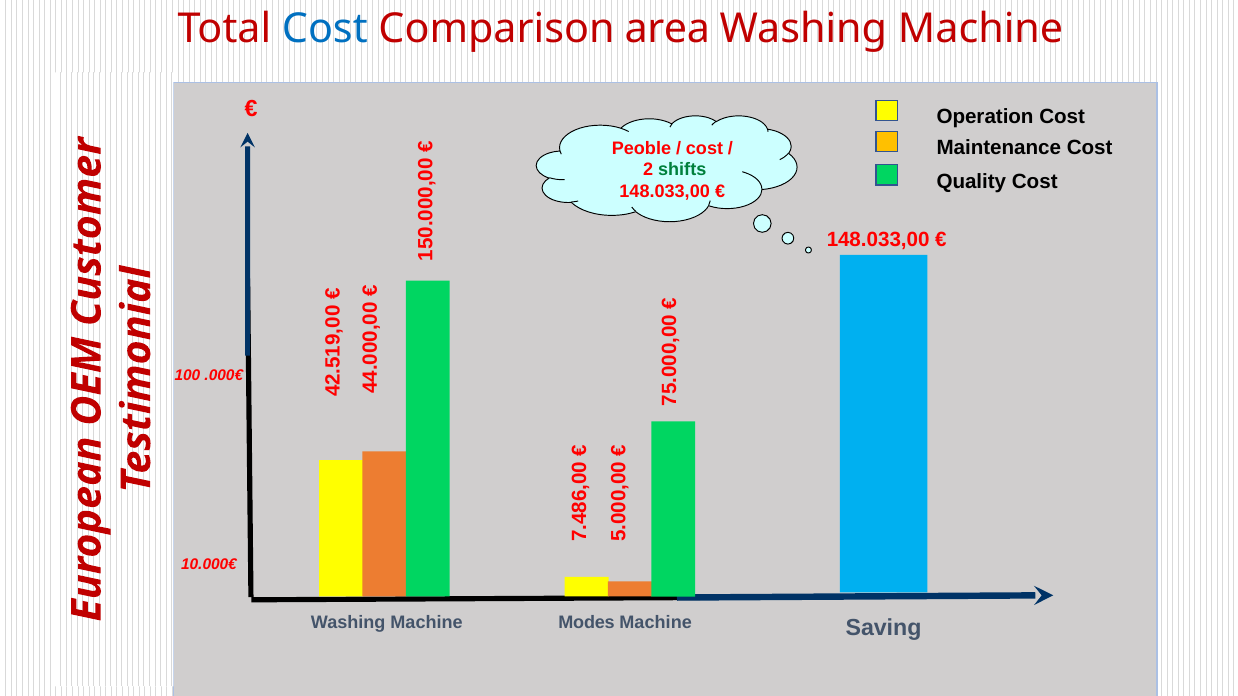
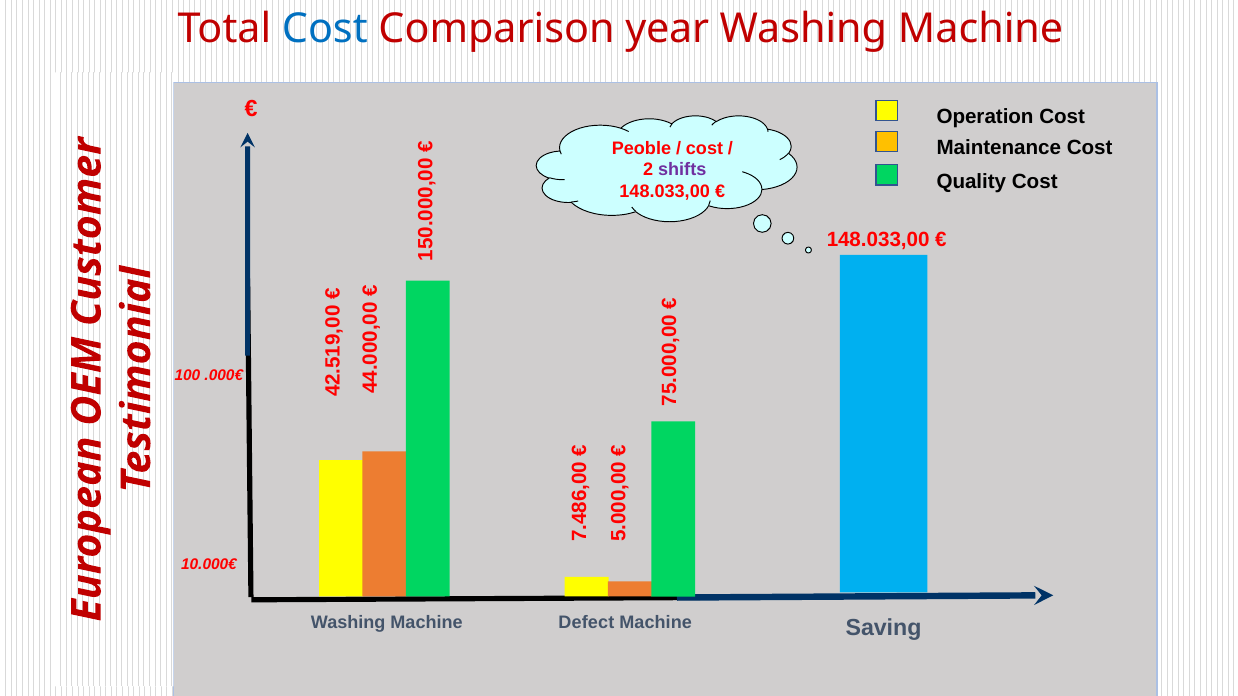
area: area -> year (667, 29)
shifts colour: green -> purple (682, 170)
Modes: Modes -> Defect (586, 623)
